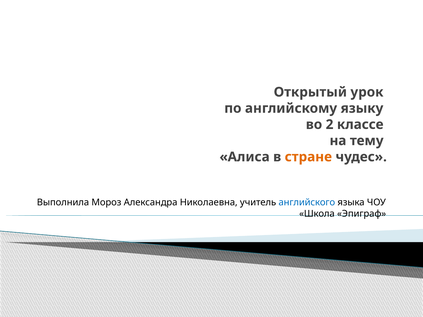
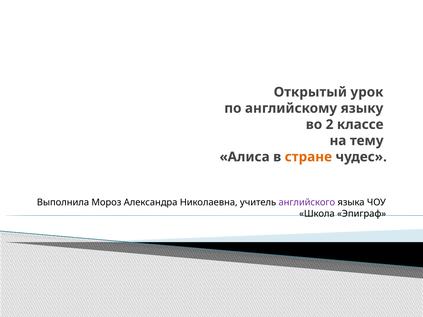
английского colour: blue -> purple (307, 203)
